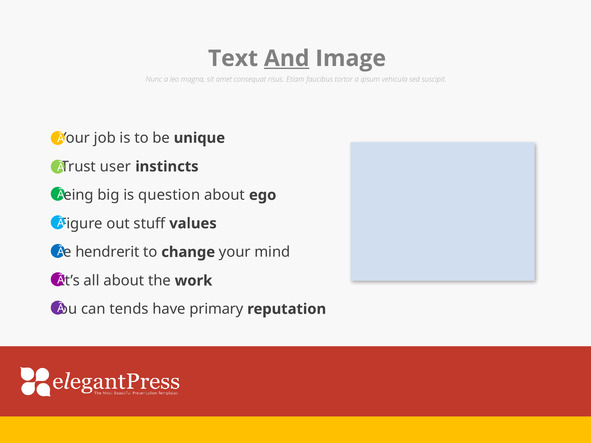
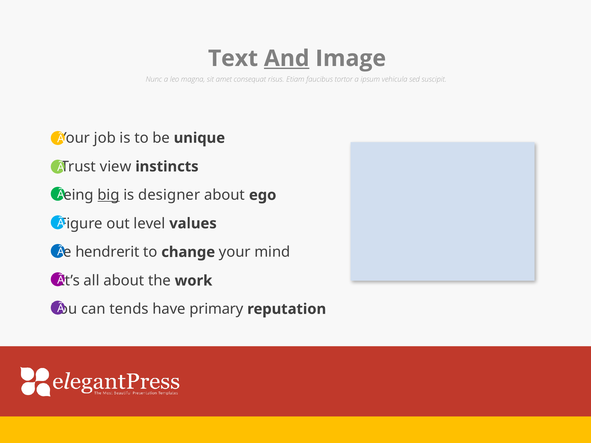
user: user -> view (116, 167)
big underline: none -> present (109, 195)
question: question -> designer (169, 195)
stuff: stuff -> level (149, 224)
